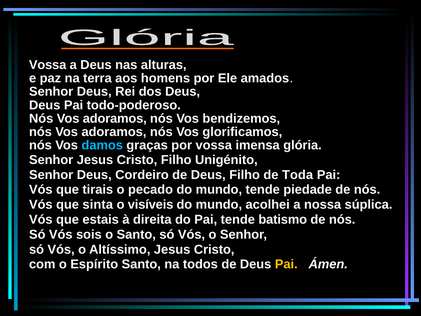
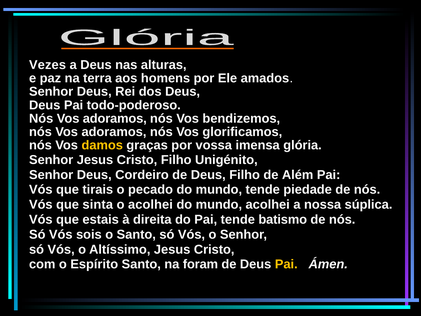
Vossa: Vossa -> Vezes (48, 65)
damos colour: light blue -> yellow (102, 145)
Toda: Toda -> Além (298, 175)
o visíveis: visíveis -> acolhei (150, 205)
todos: todos -> foram (200, 264)
